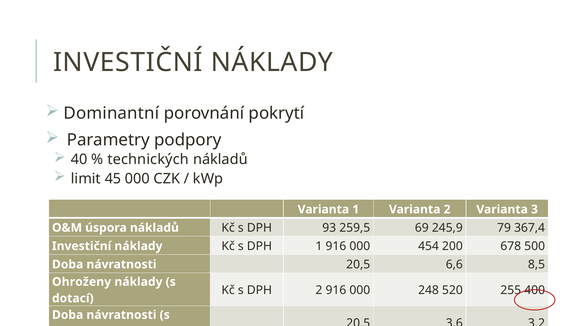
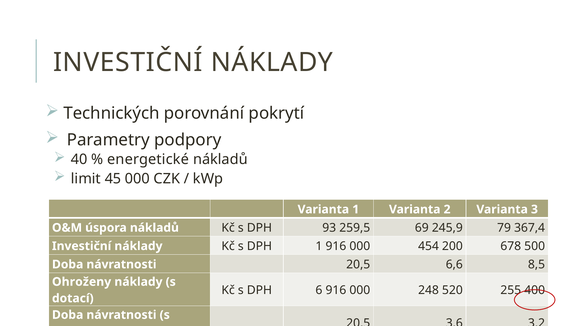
Dominantní: Dominantní -> Technických (111, 113)
technických: technických -> energetické (148, 160)
DPH 2: 2 -> 6 (319, 290)
